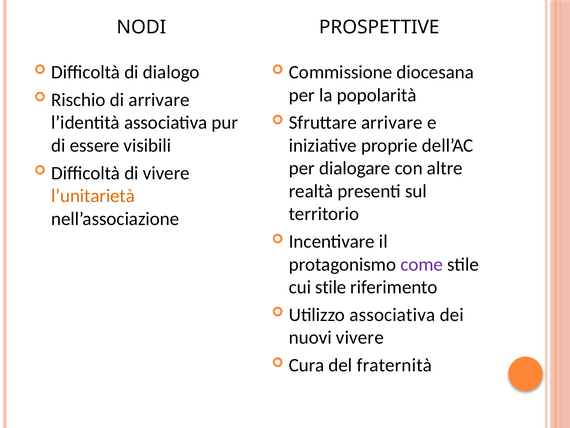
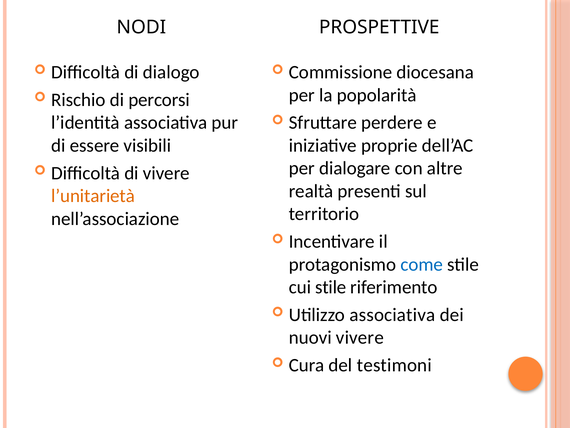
di arrivare: arrivare -> percorsi (159, 100)
Sfruttare arrivare: arrivare -> perdere (392, 123)
come colour: purple -> blue (422, 264)
fraternità: fraternità -> testimoni (394, 365)
